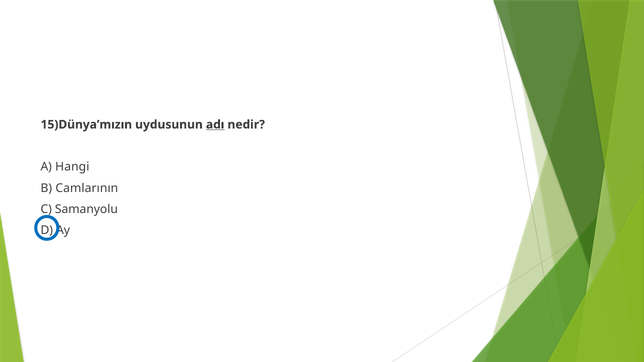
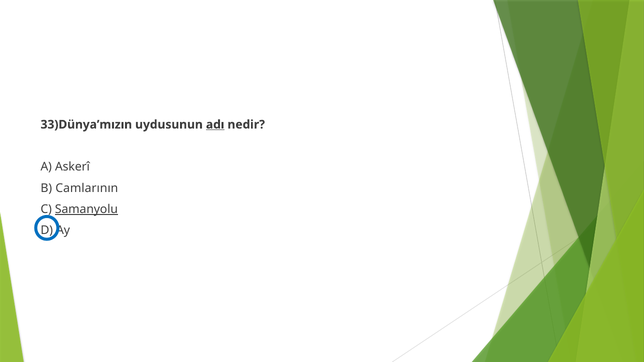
15)Dünya’mızın: 15)Dünya’mızın -> 33)Dünya’mızın (86, 125)
Hangi: Hangi -> Askerî (72, 167)
Samanyolu underline: none -> present (86, 209)
